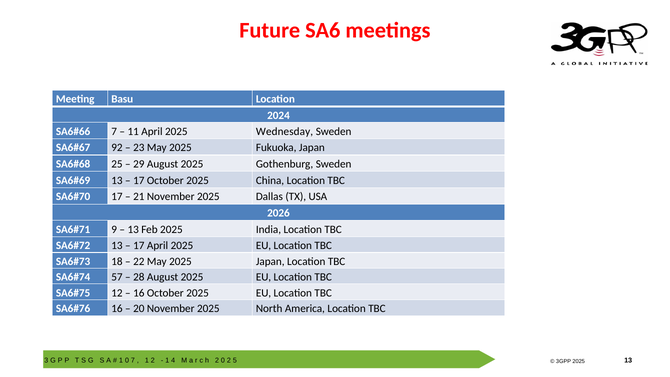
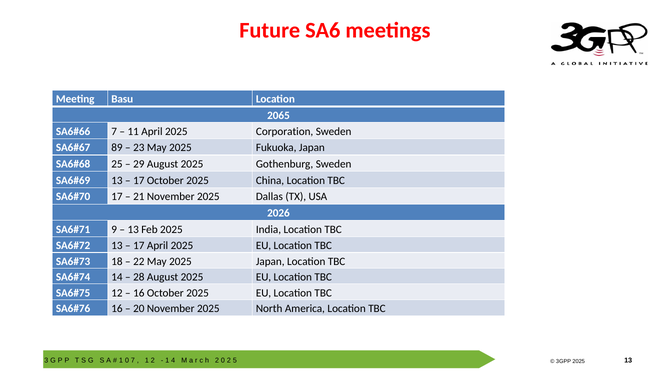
2024: 2024 -> 2065 (279, 116)
Wednesday: Wednesday -> Corporation (285, 131)
92: 92 -> 89 (117, 148)
57: 57 -> 14 (117, 277)
